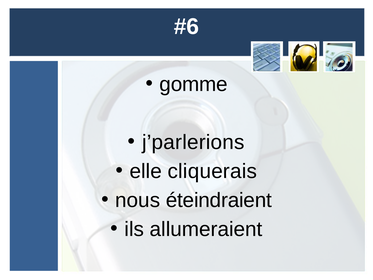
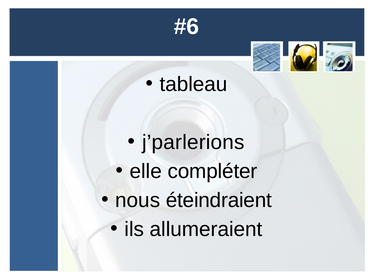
gomme: gomme -> tableau (193, 84)
cliquerais: cliquerais -> compléter (212, 171)
